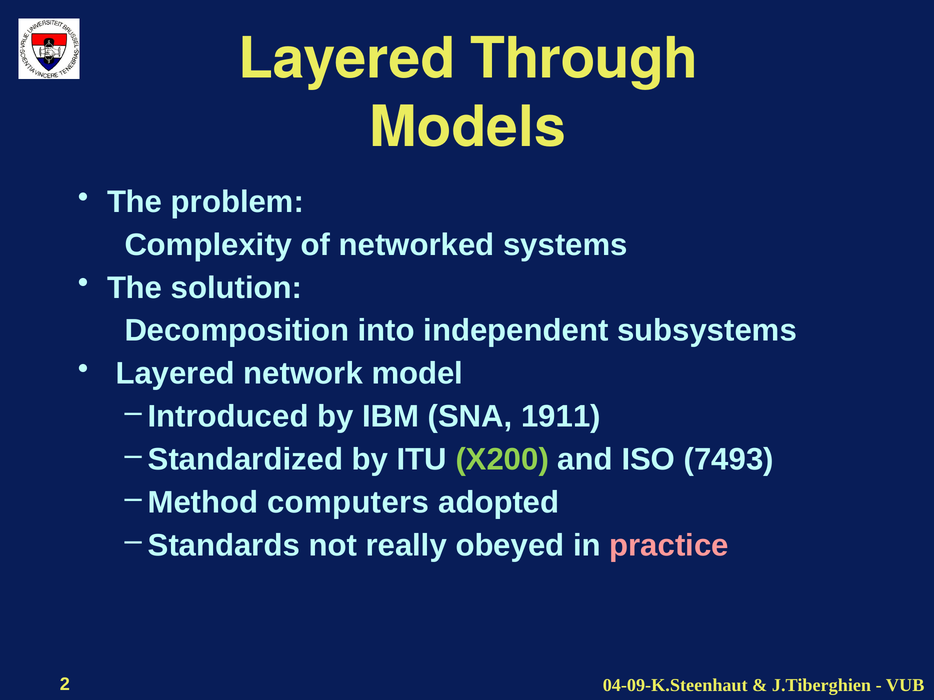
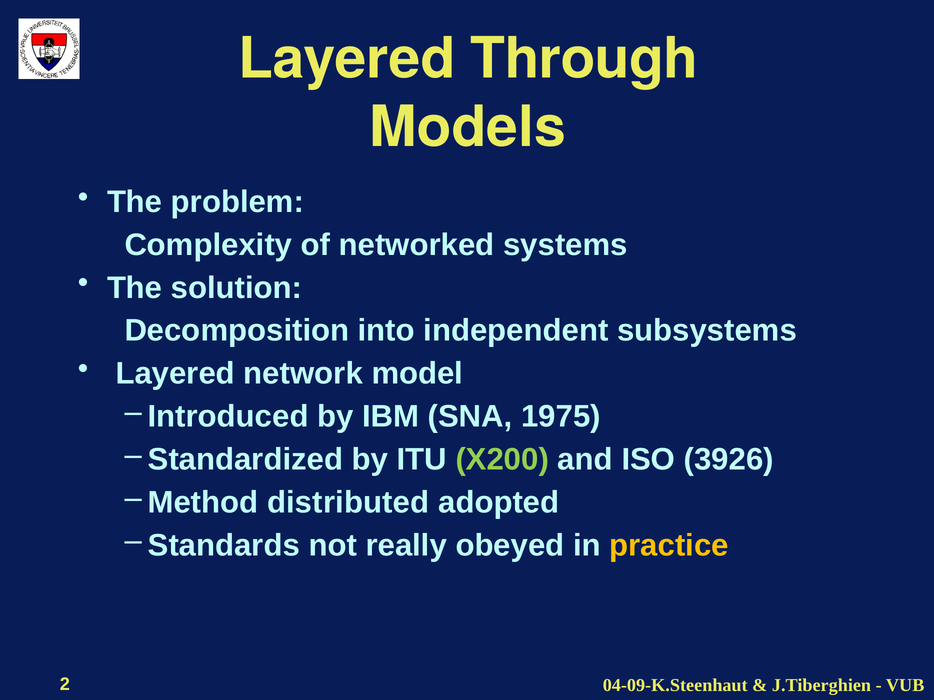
1911: 1911 -> 1975 (561, 417)
7493: 7493 -> 3926 (729, 460)
computers: computers -> distributed (348, 503)
practice colour: pink -> yellow (669, 546)
